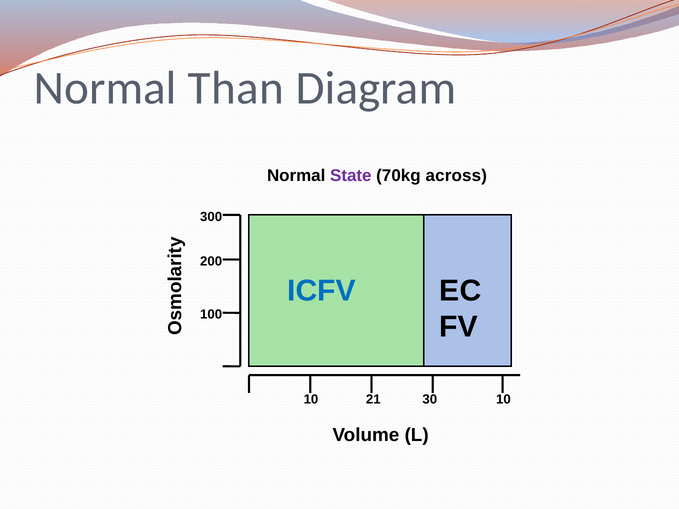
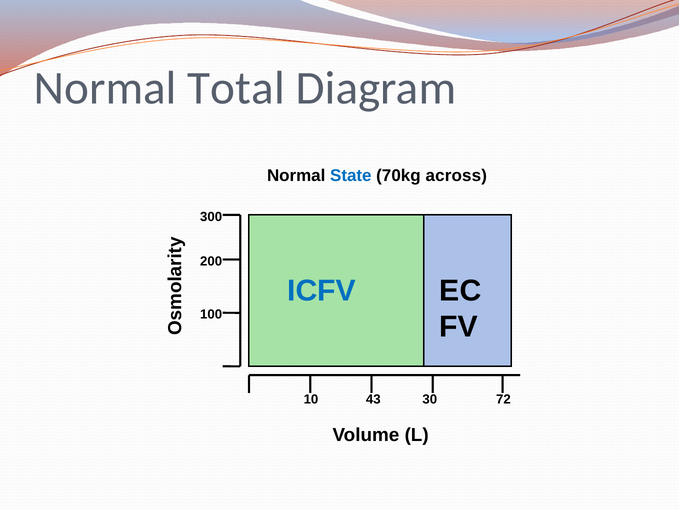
Than: Than -> Total (236, 88)
State colour: purple -> blue (351, 176)
21: 21 -> 43 (373, 400)
30 10: 10 -> 72 (503, 400)
